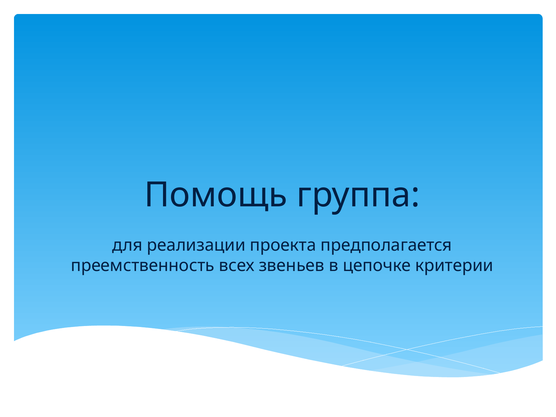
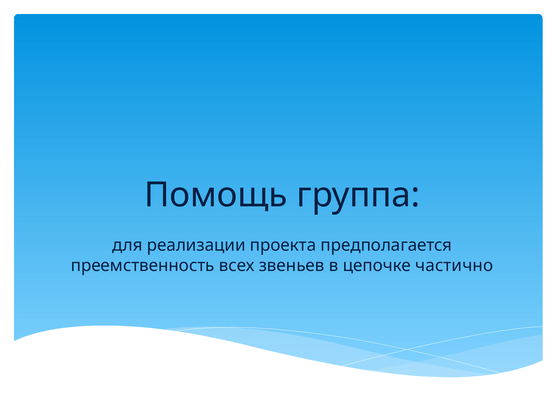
критерии: критерии -> частично (454, 266)
